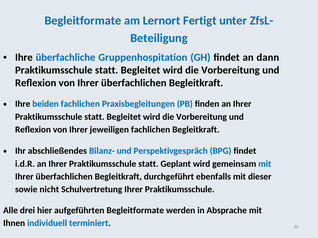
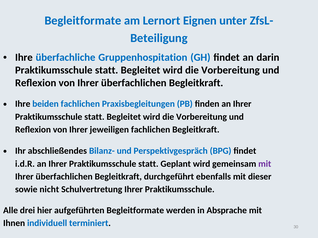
Fertigt: Fertigt -> Eignen (200, 21)
dann: dann -> darin (268, 58)
mit colour: blue -> purple (265, 164)
